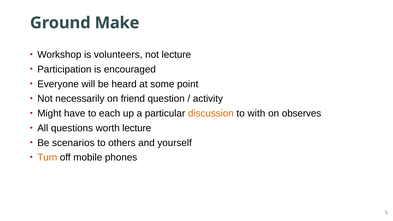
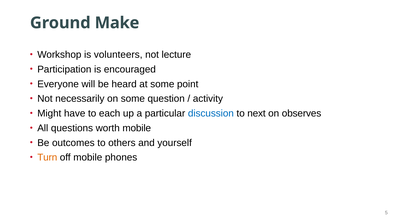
on friend: friend -> some (133, 99)
discussion colour: orange -> blue (211, 113)
with: with -> next (256, 113)
worth lecture: lecture -> mobile (137, 128)
scenarios: scenarios -> outcomes (73, 143)
